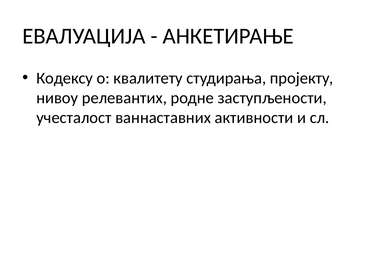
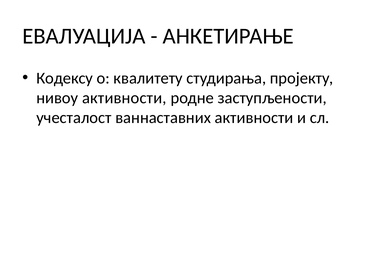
нивоу релевантих: релевантих -> активности (124, 98)
